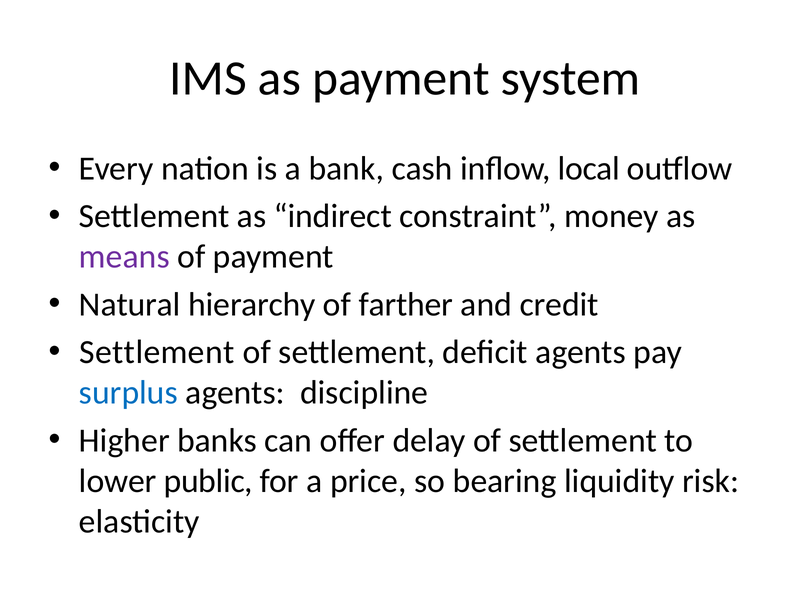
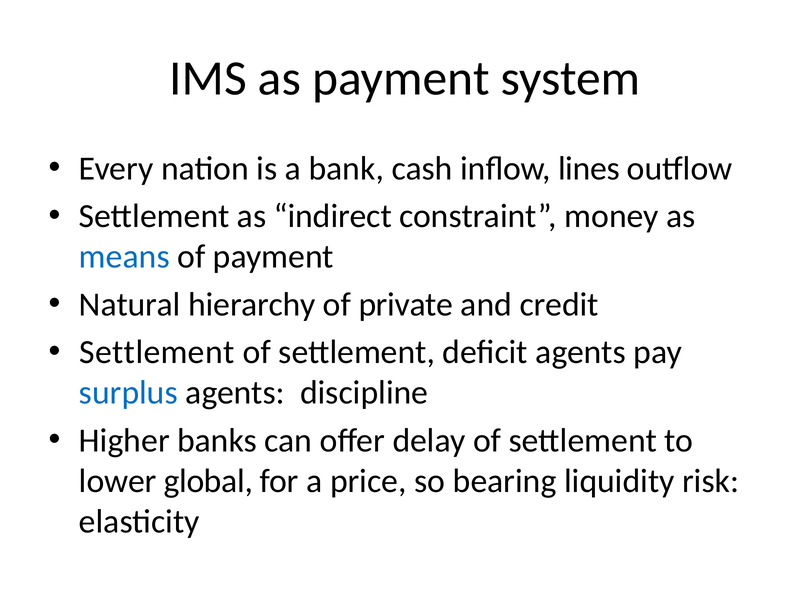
local: local -> lines (589, 168)
means colour: purple -> blue (124, 257)
farther: farther -> private (406, 304)
public: public -> global (208, 481)
